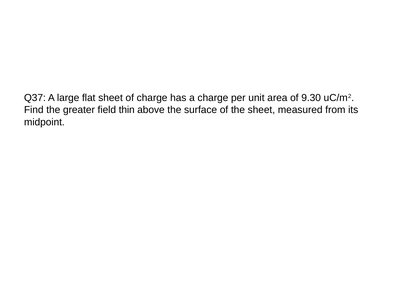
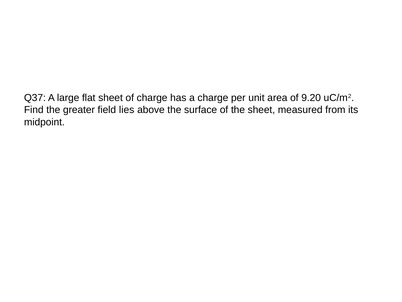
9.30: 9.30 -> 9.20 (311, 98)
thin: thin -> lies (127, 110)
